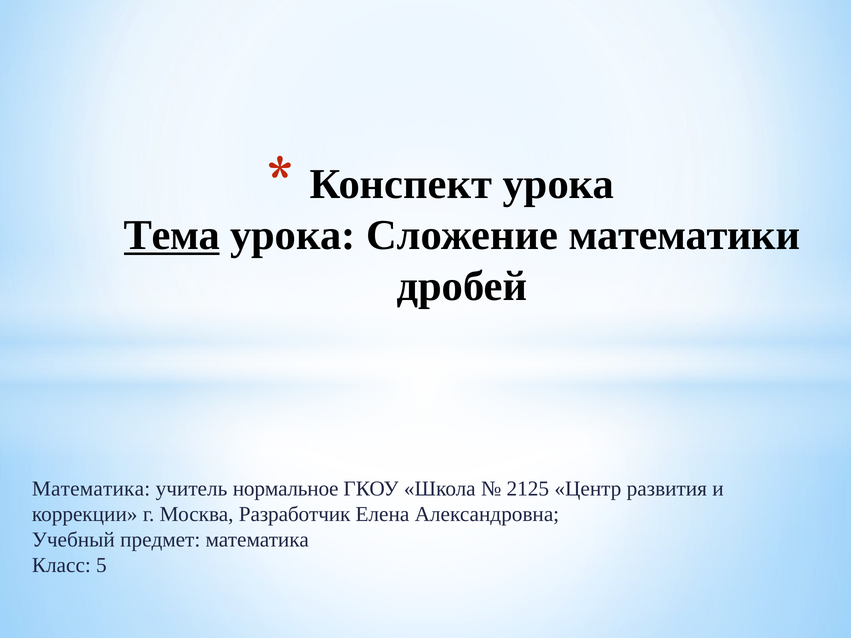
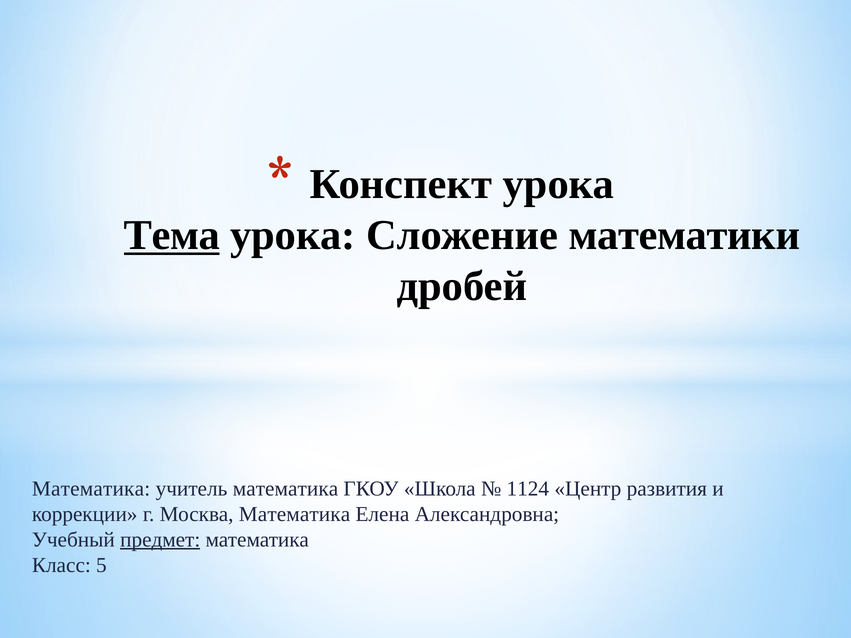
учитель нормальное: нормальное -> математика (285, 489)
2125: 2125 -> 1124 (528, 489)
Москва Разработчик: Разработчик -> Математика (295, 514)
предмет underline: none -> present (160, 540)
